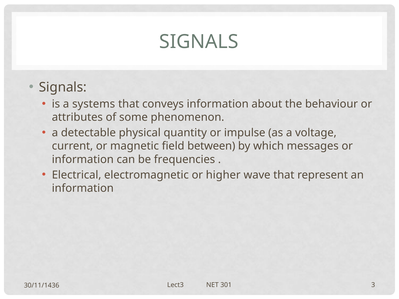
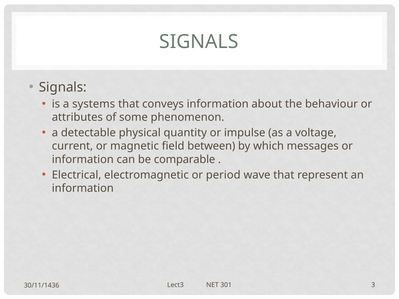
frequencies: frequencies -> comparable (185, 160)
higher: higher -> period (223, 175)
